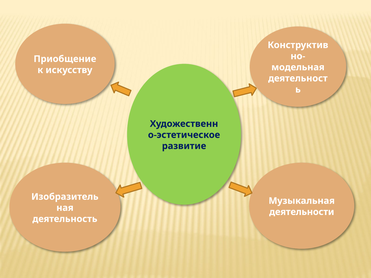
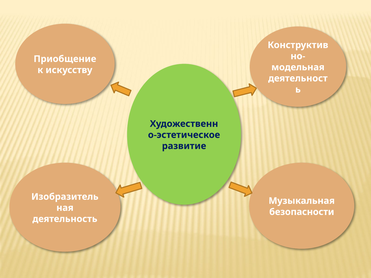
деятельности: деятельности -> безопасности (302, 212)
